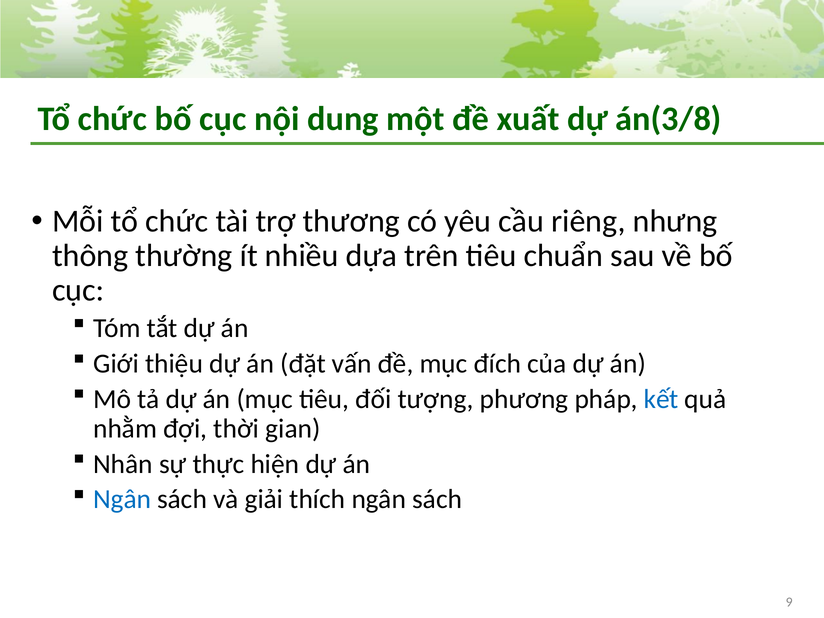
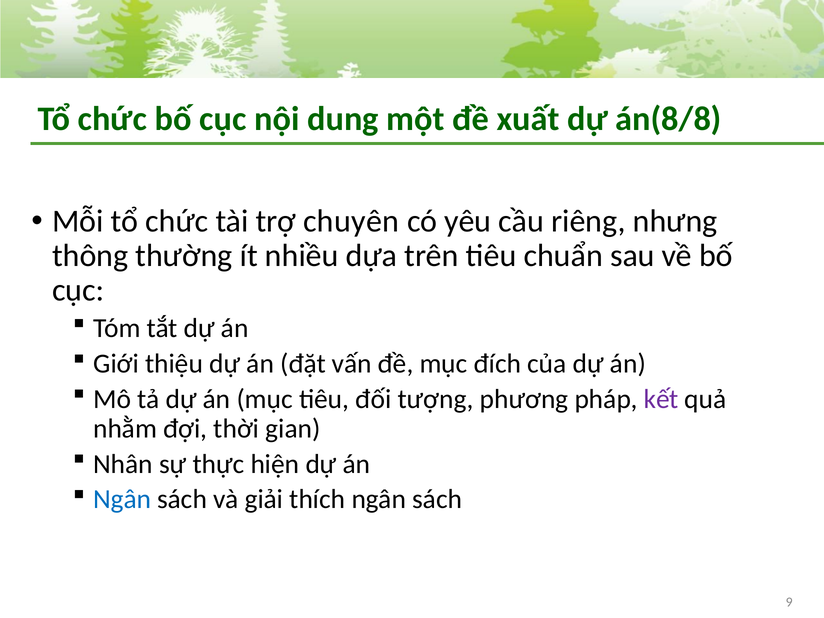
án(3/8: án(3/8 -> án(8/8 (669, 119)
thương: thương -> chuyên (351, 221)
kết colour: blue -> purple (661, 399)
